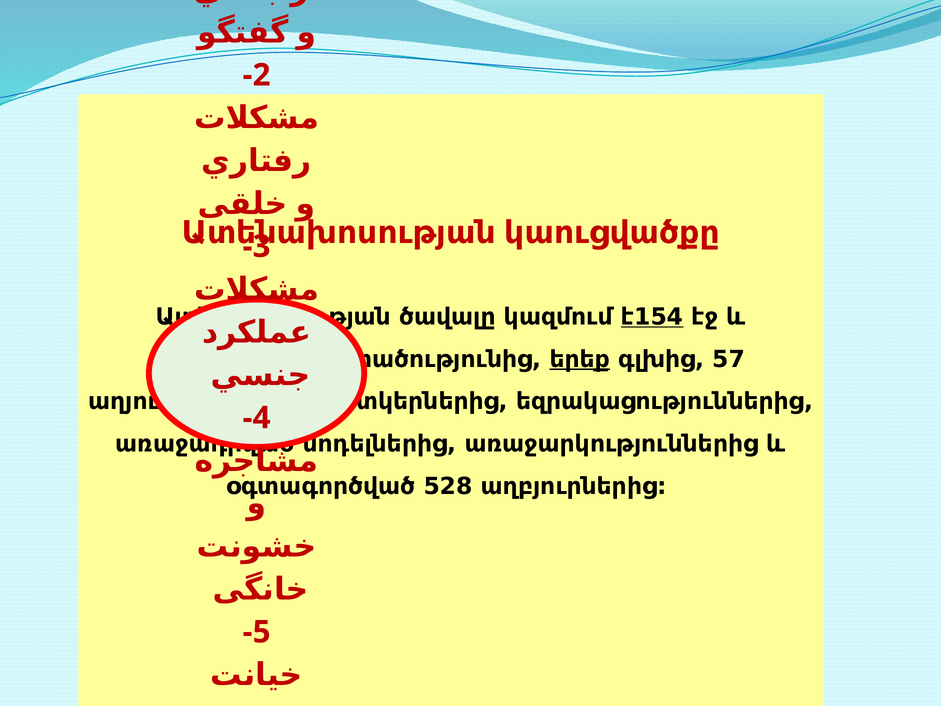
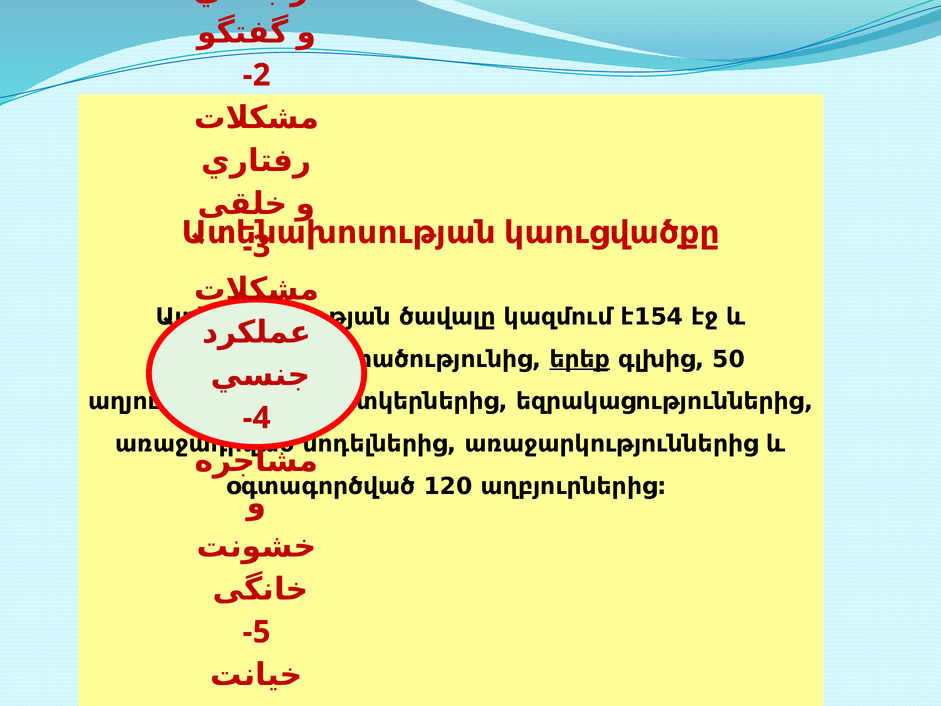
է154 underline: present -> none (652, 317)
57: 57 -> 50 (729, 359)
528: 528 -> 120 (448, 486)
